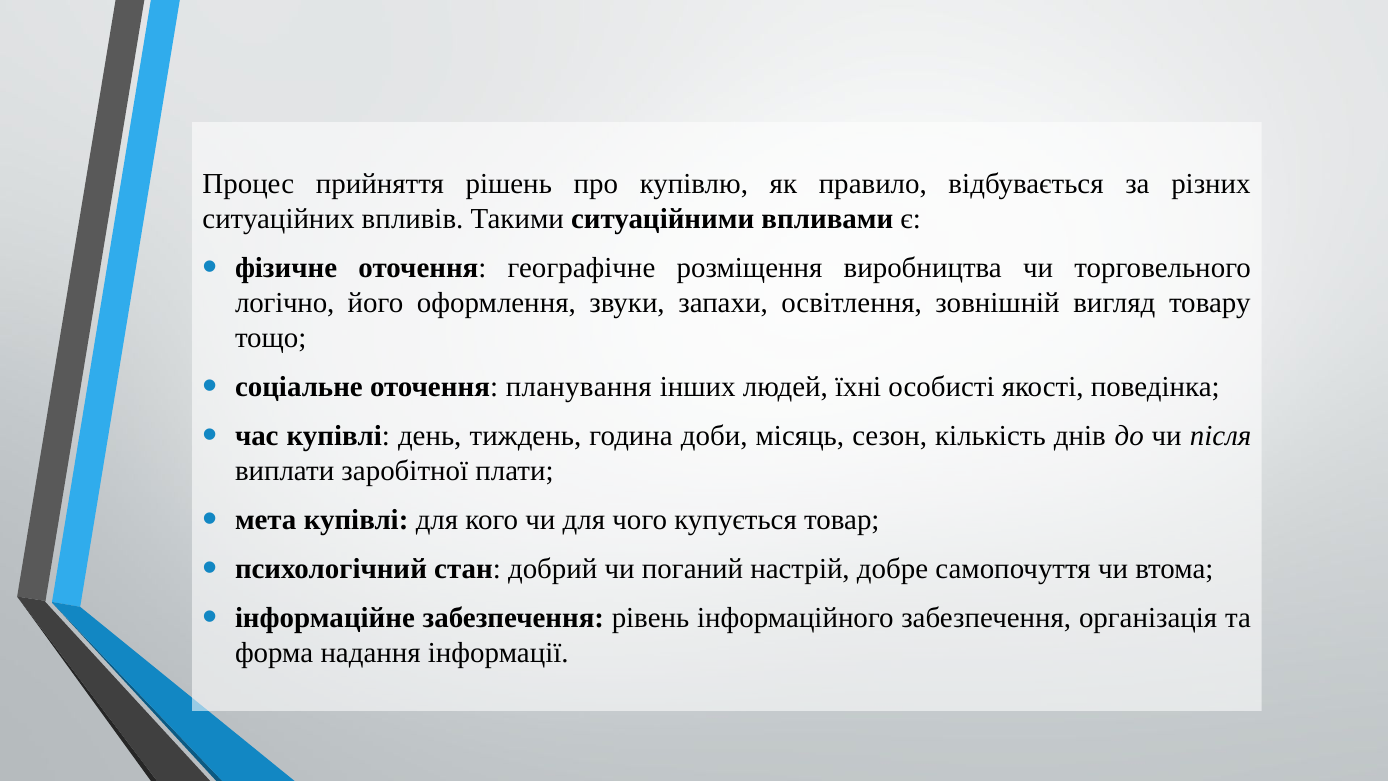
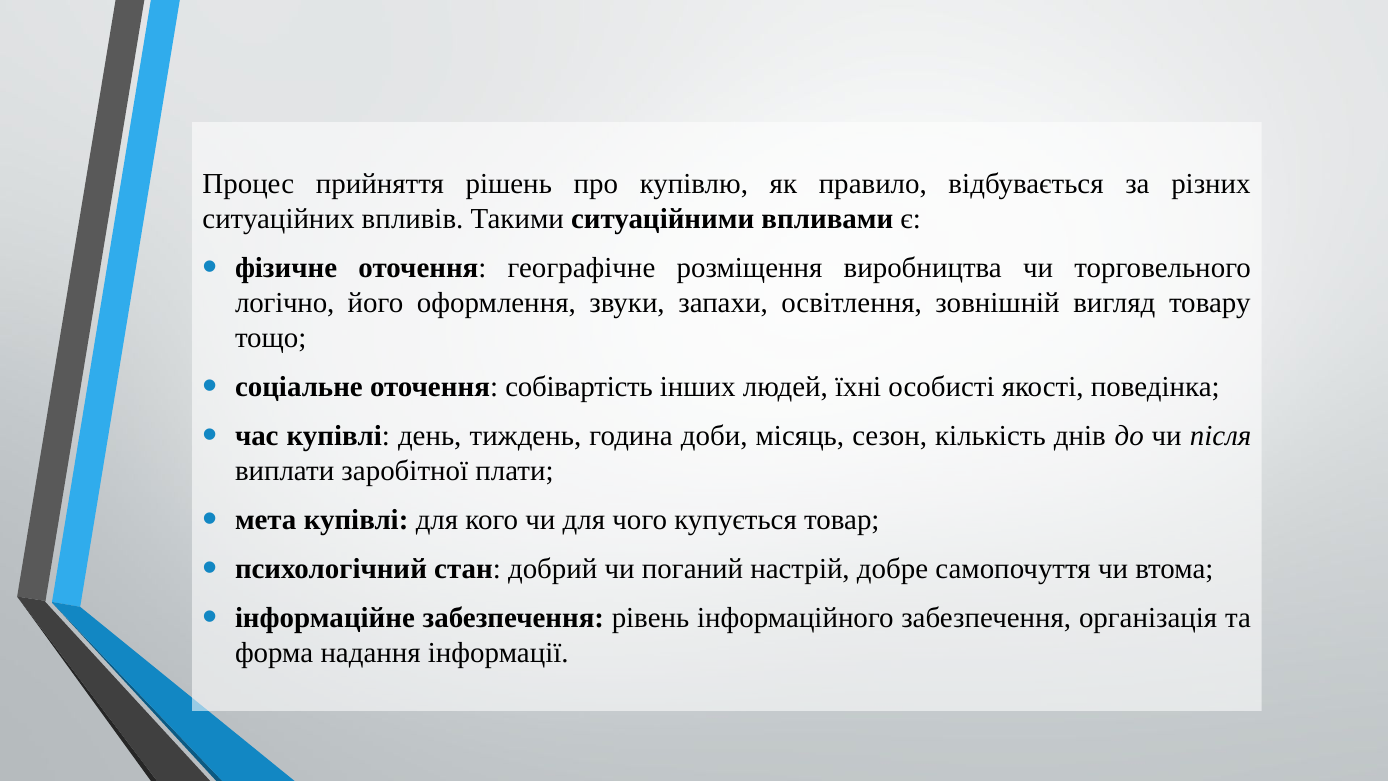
планування: планування -> собівартість (579, 387)
